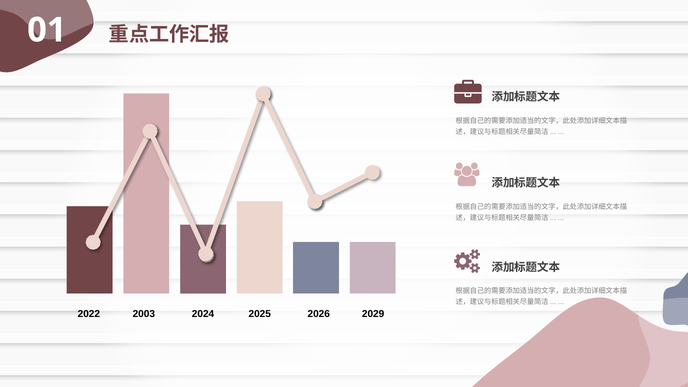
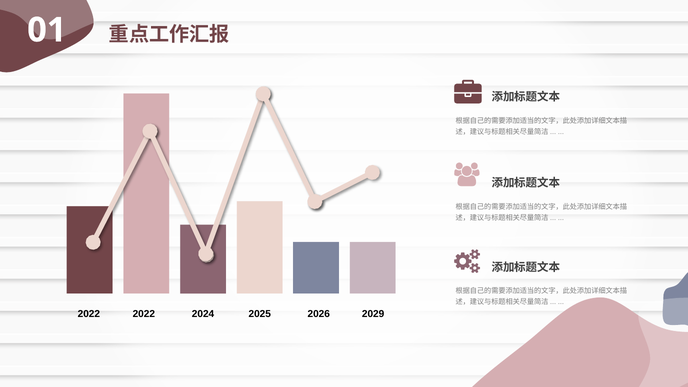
2022 2003: 2003 -> 2022 (144, 314)
